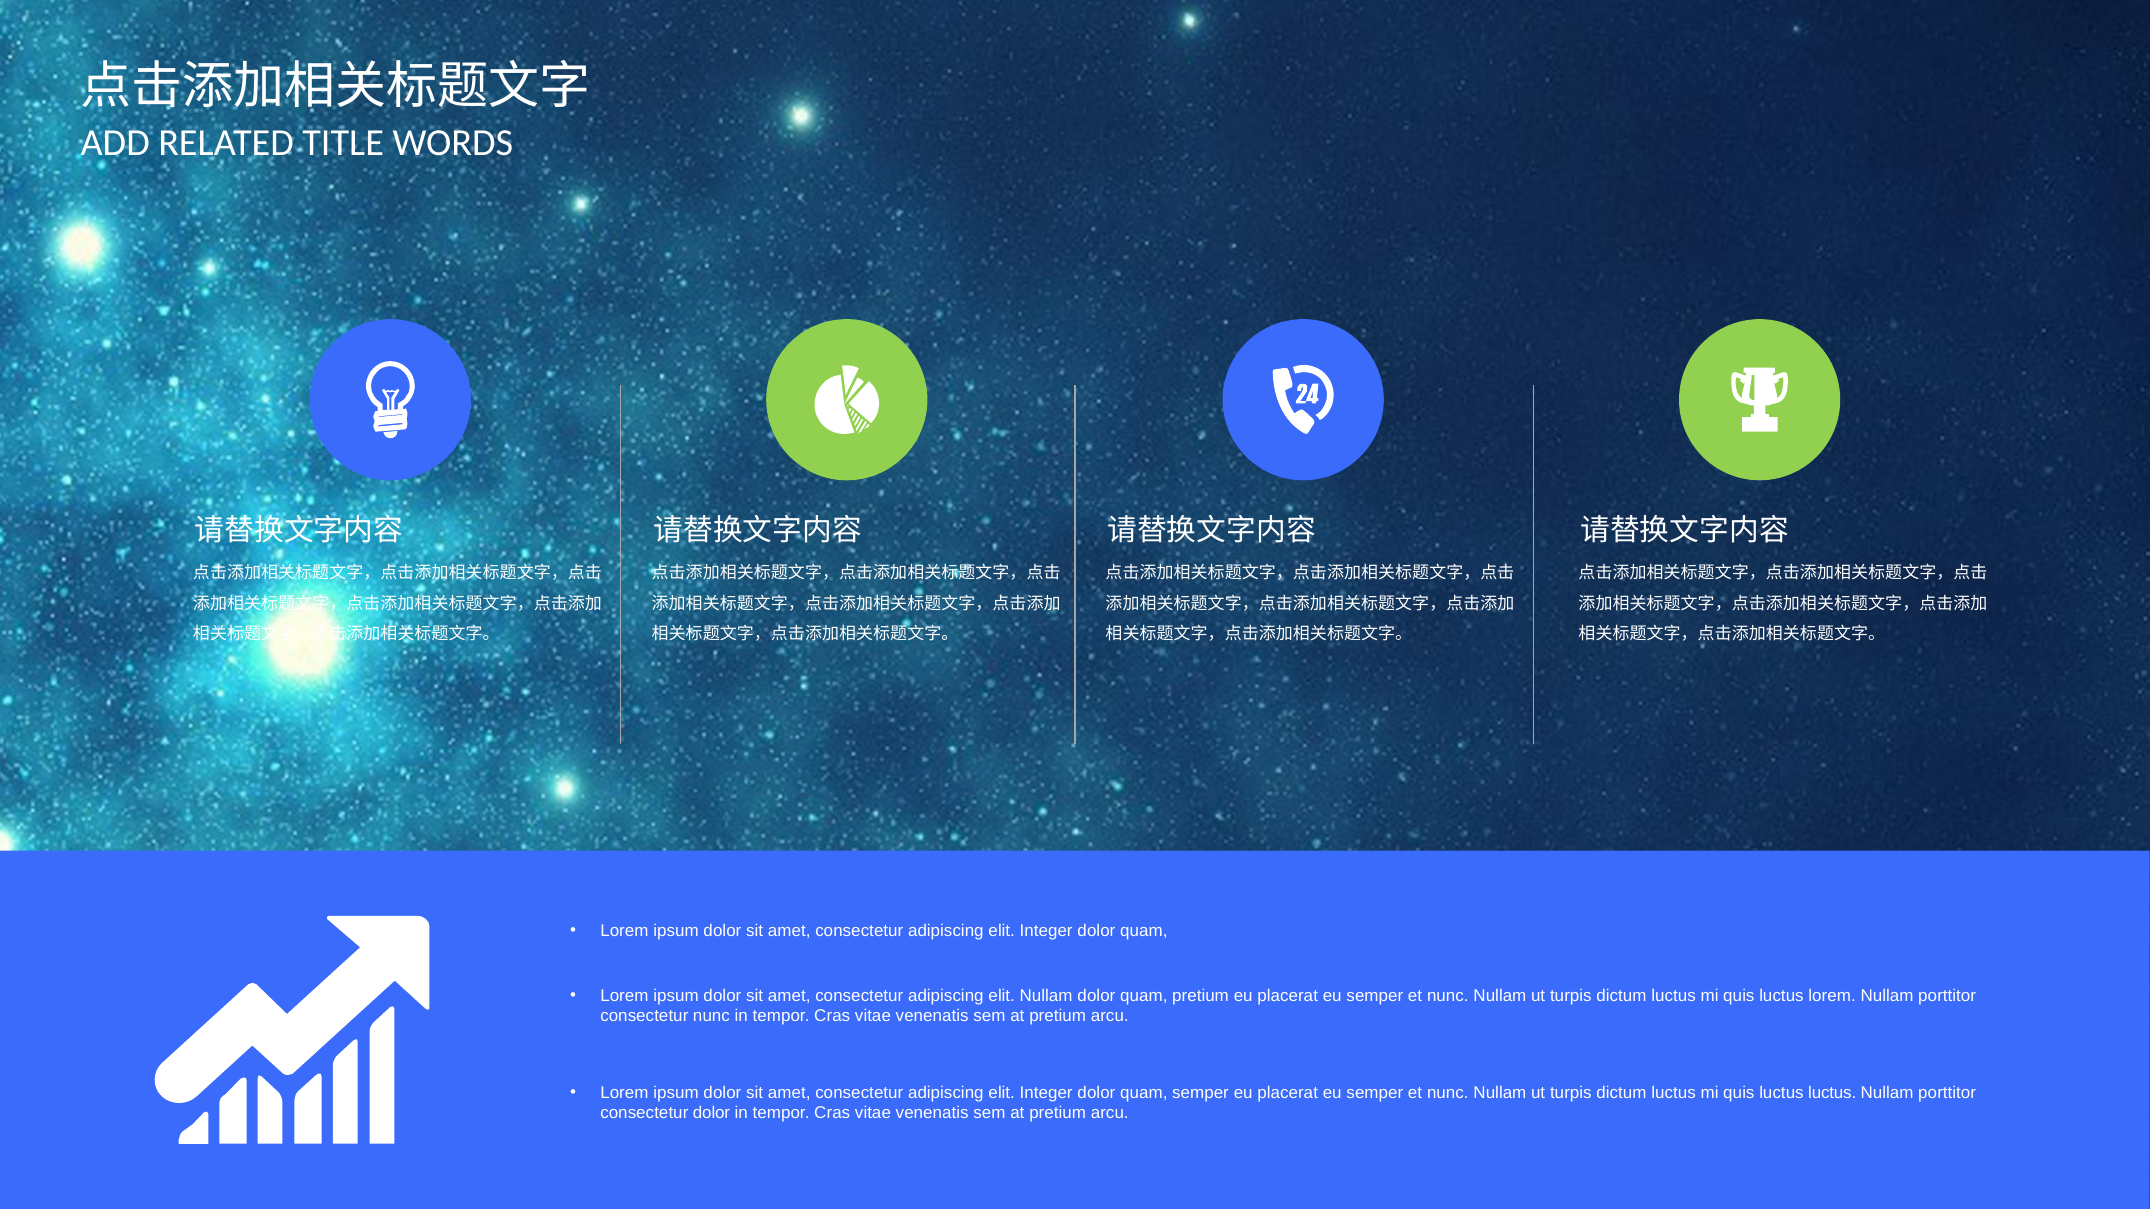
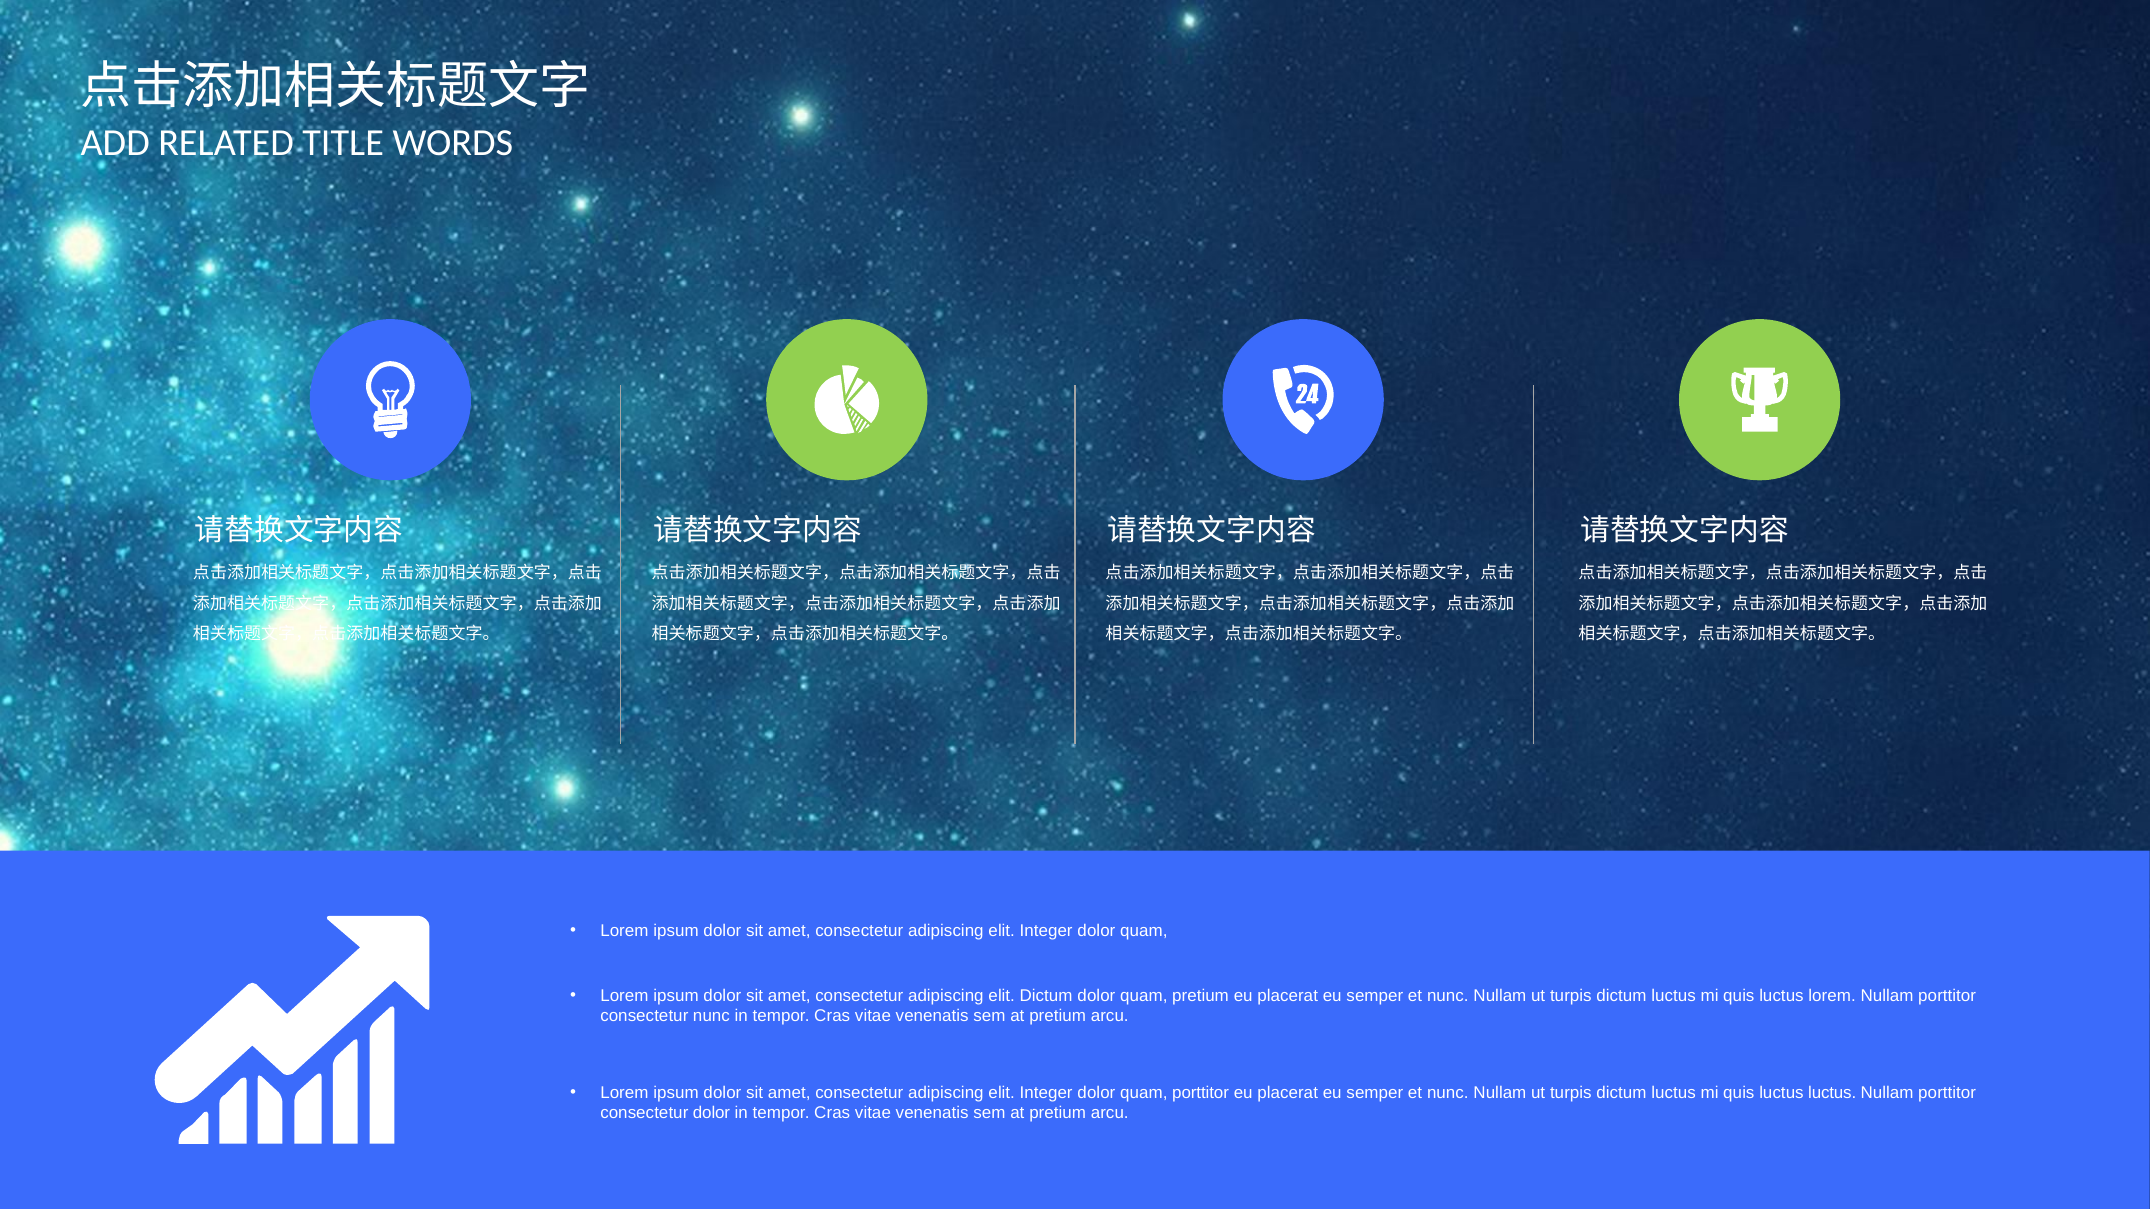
elit Nullam: Nullam -> Dictum (1046, 996)
quam semper: semper -> porttitor (1201, 1093)
